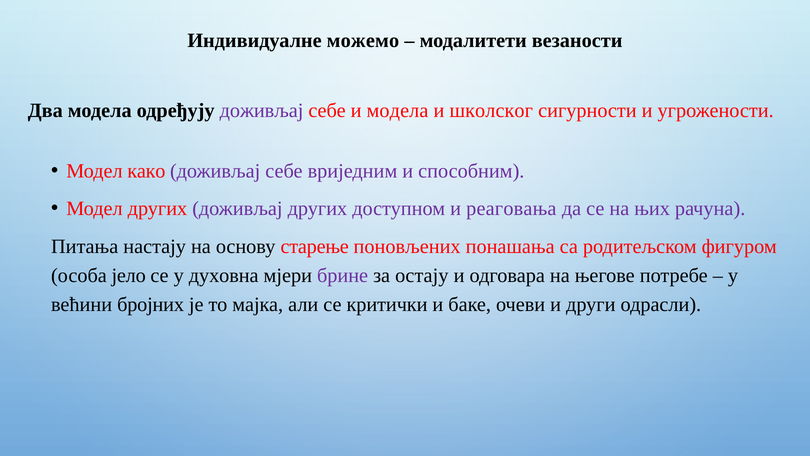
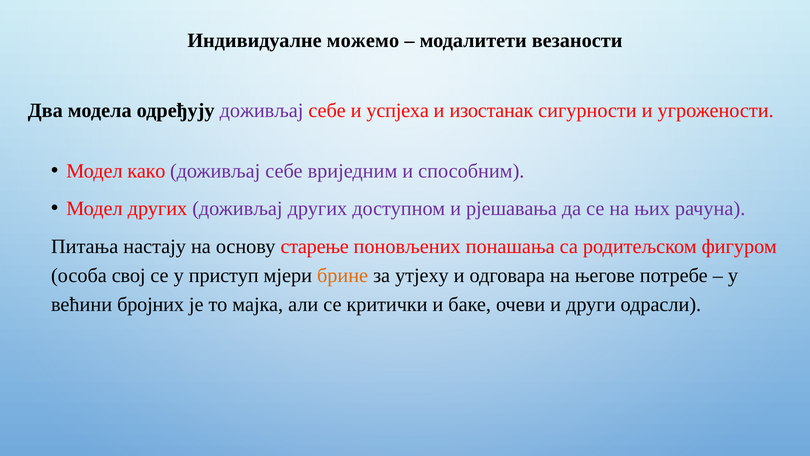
и модела: модела -> успјеха (398, 110)
школског: школског -> изостанак (491, 110)
реаговања: реаговања -> рјешавања (511, 209)
јело: јело -> свој (129, 275)
духовна: духовна -> приступ (224, 275)
брине colour: purple -> orange (343, 275)
остају: остају -> утјеху (422, 275)
